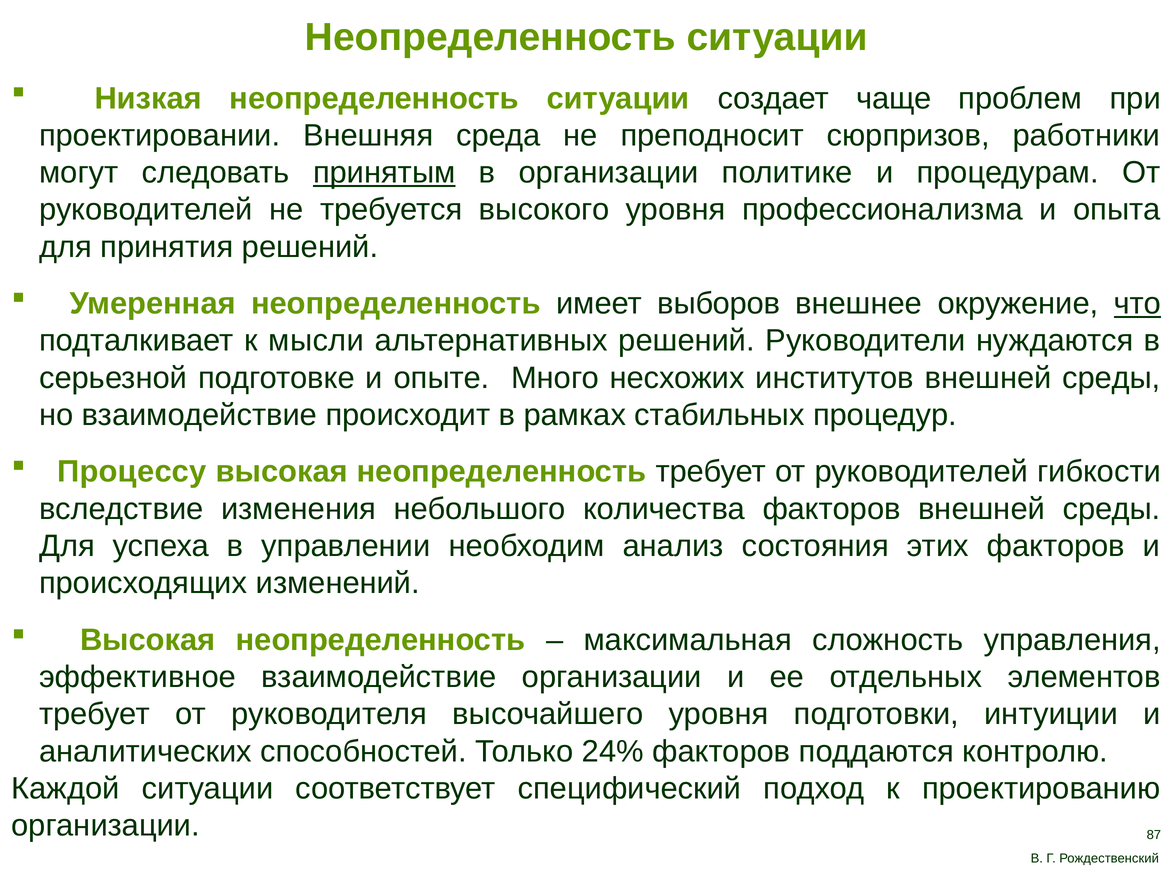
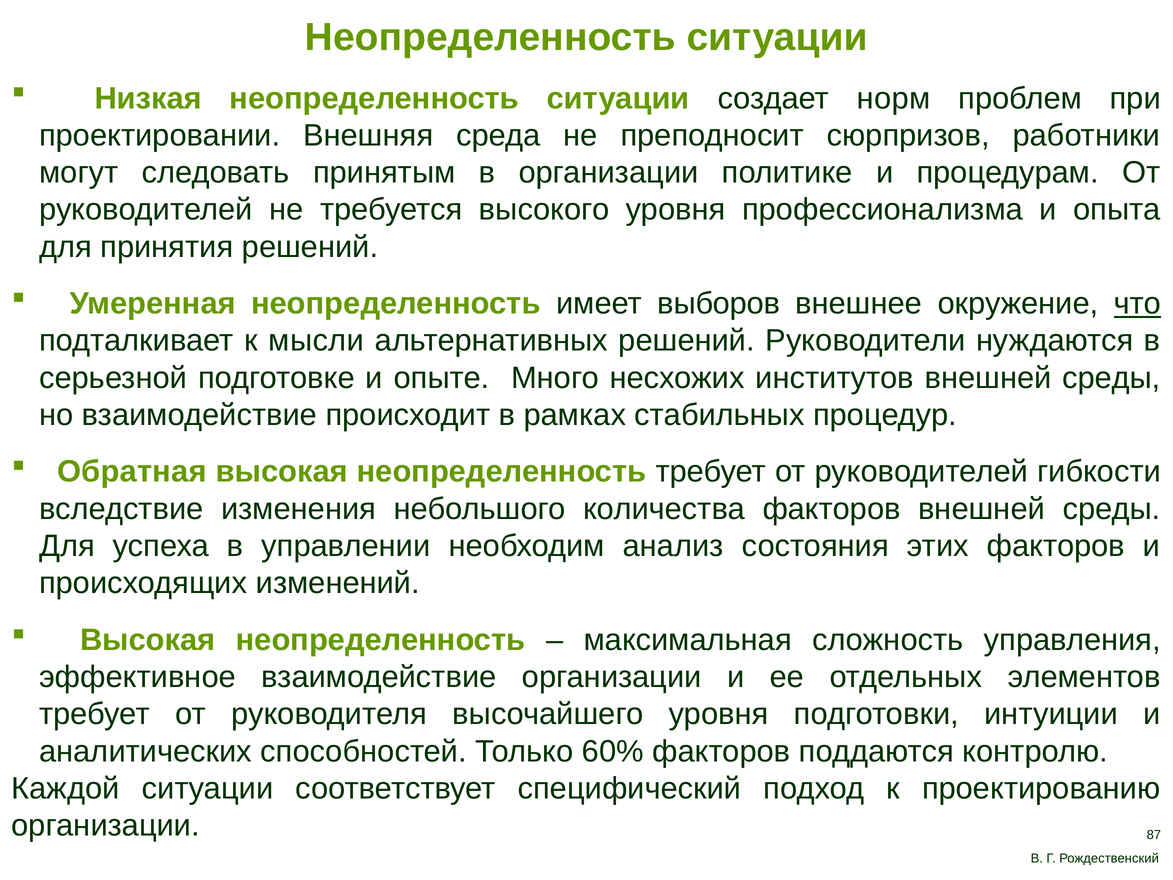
чаще: чаще -> норм (894, 98)
принятым underline: present -> none (384, 173)
Процессу: Процессу -> Обратная (132, 472)
24%: 24% -> 60% (613, 751)
